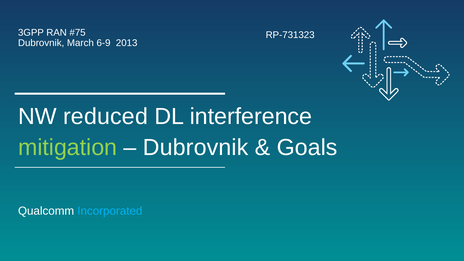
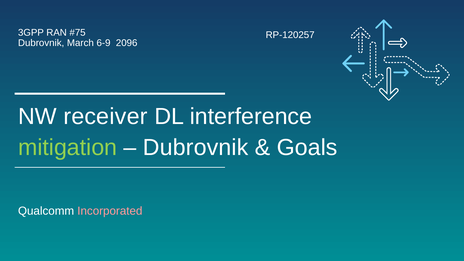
RP-731323: RP-731323 -> RP-120257 (290, 35)
2013: 2013 -> 2096 (127, 43)
reduced: reduced -> receiver (105, 117)
Incorporated colour: light blue -> pink (110, 211)
